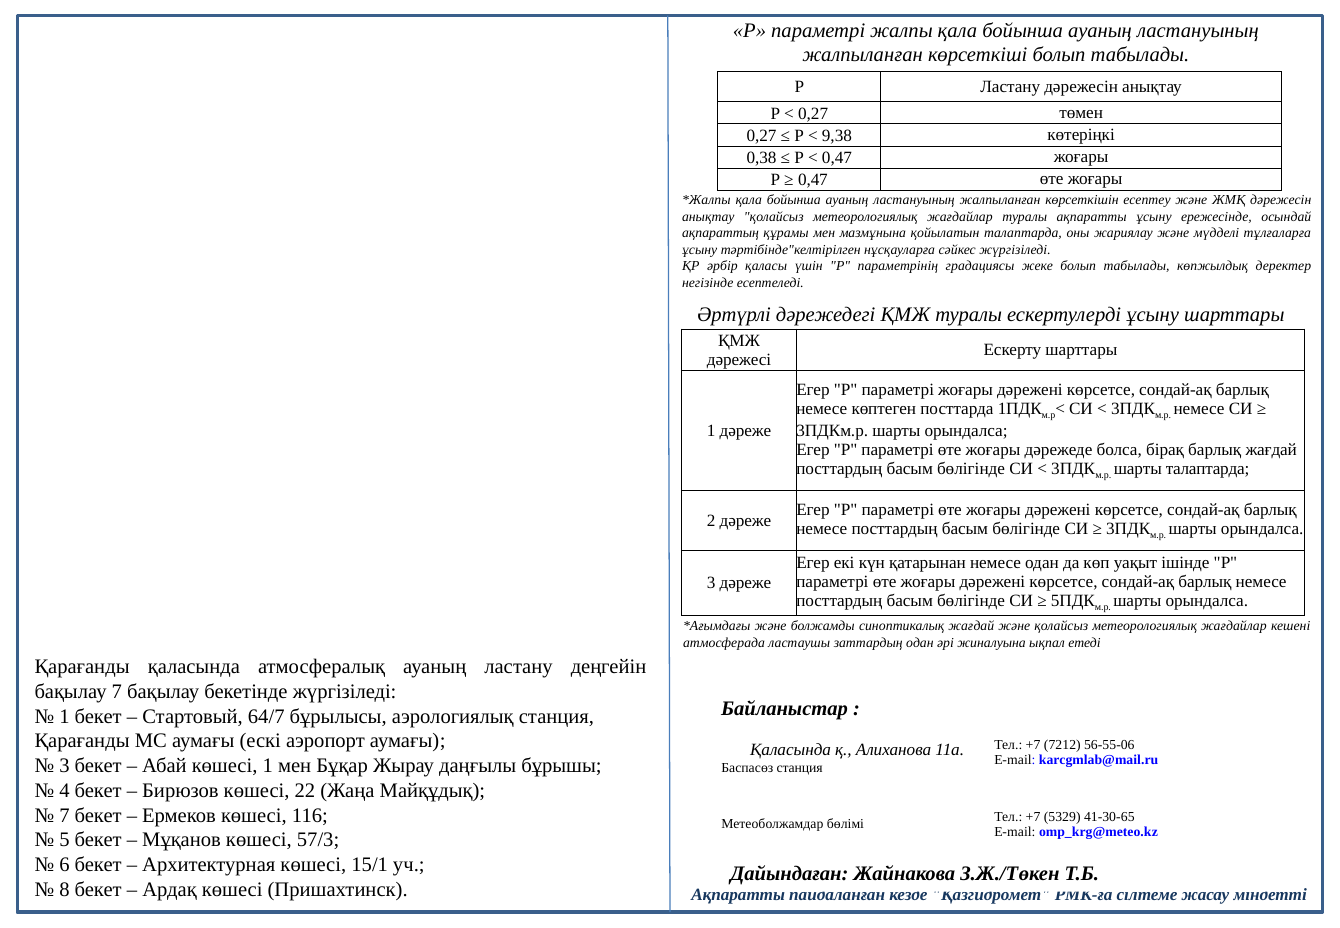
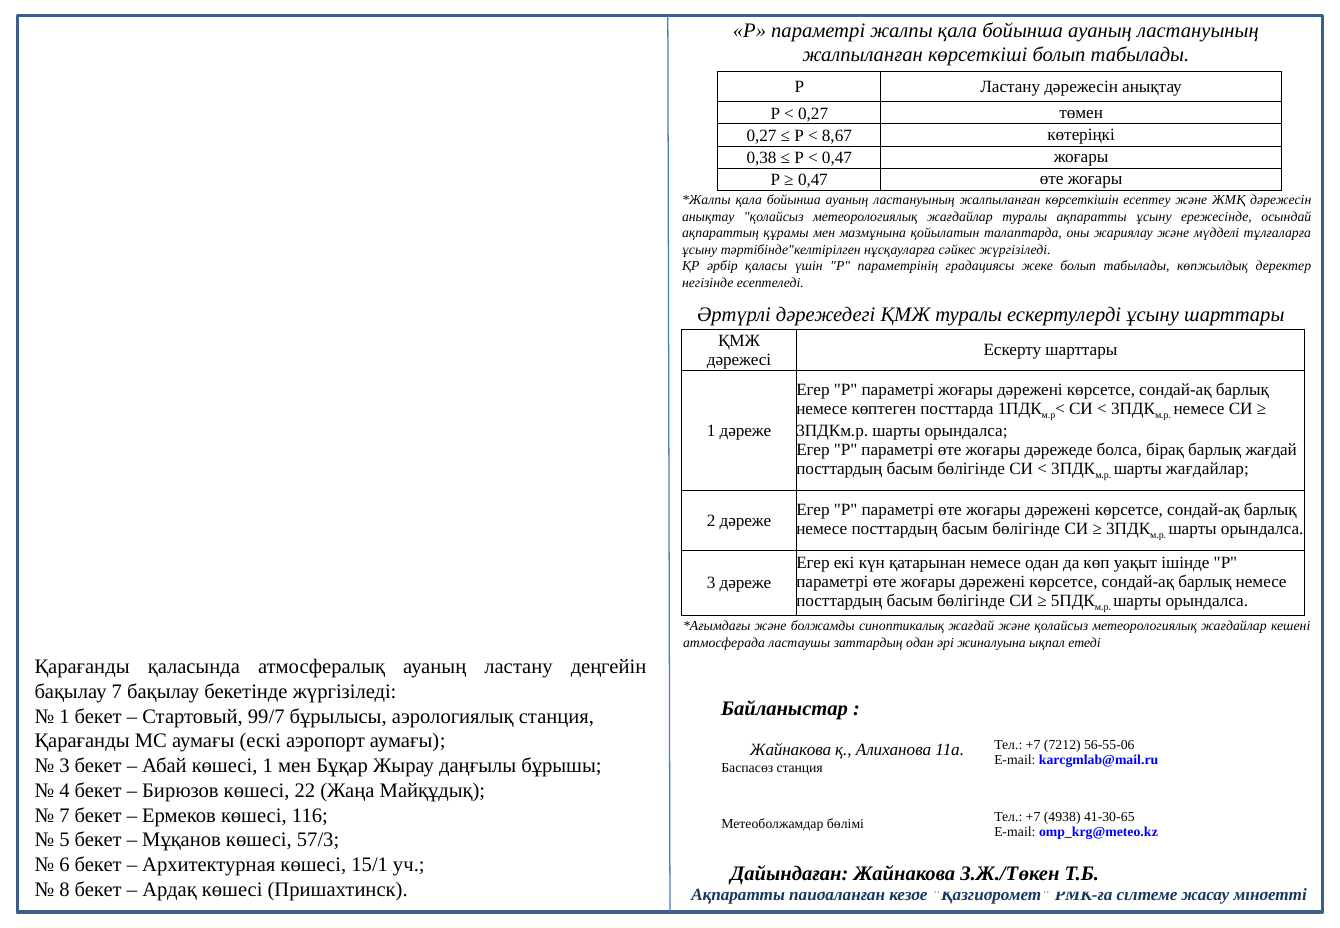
9,38: 9,38 -> 8,67 (837, 136)
шарты талаптарда: талаптарда -> жағдайлар (1207, 468)
64/7: 64/7 -> 99/7 (266, 716)
Қаласында: Қаласында -> Жайнакова (791, 749)
5329: 5329 -> 4938 (1062, 816)
